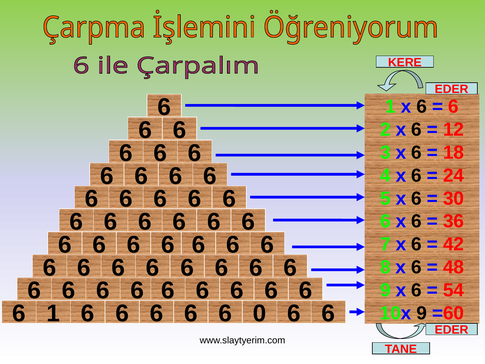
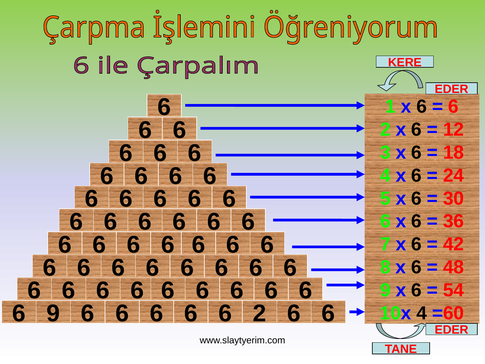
1: 1 -> 9 (53, 313)
0: 0 -> 2 (260, 313)
10x 9: 9 -> 4 (422, 313)
